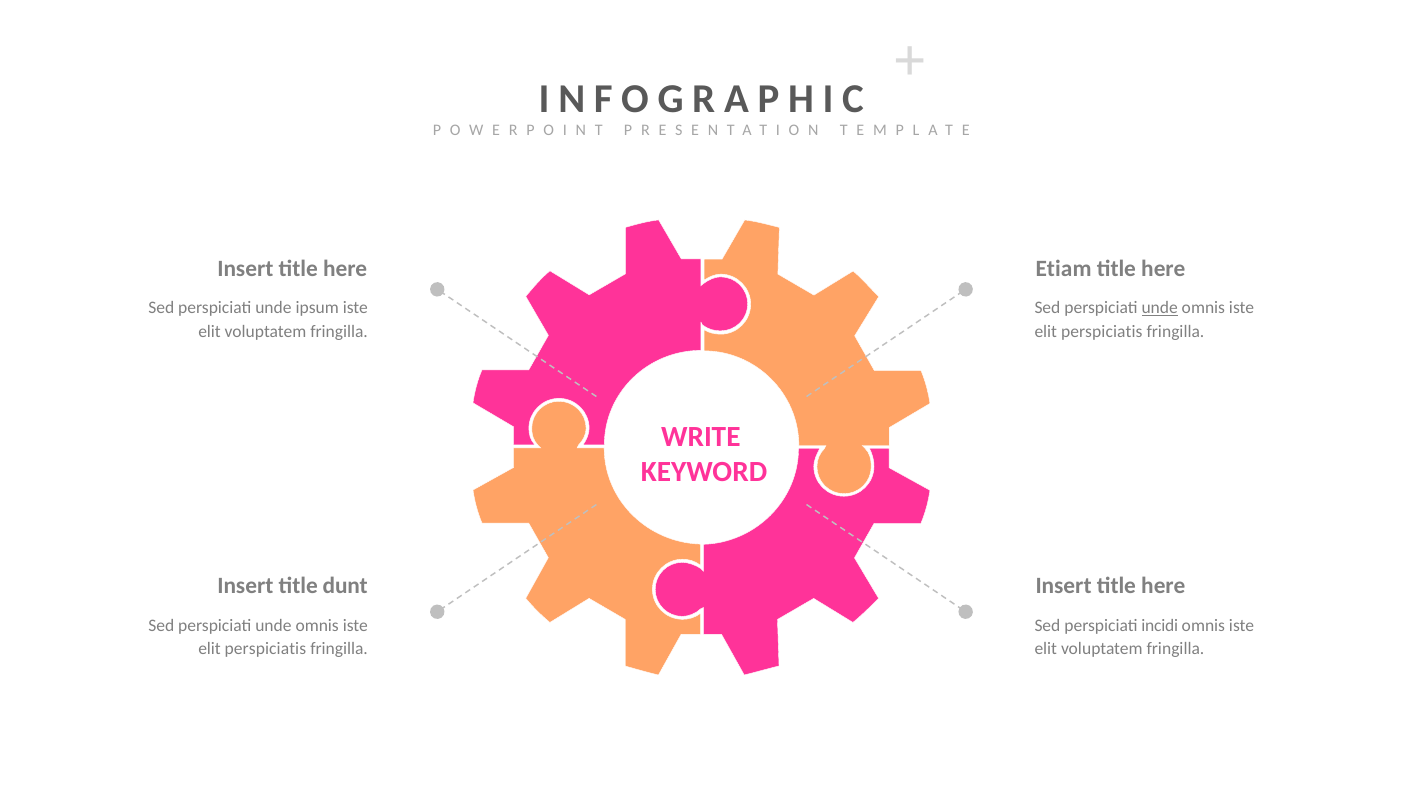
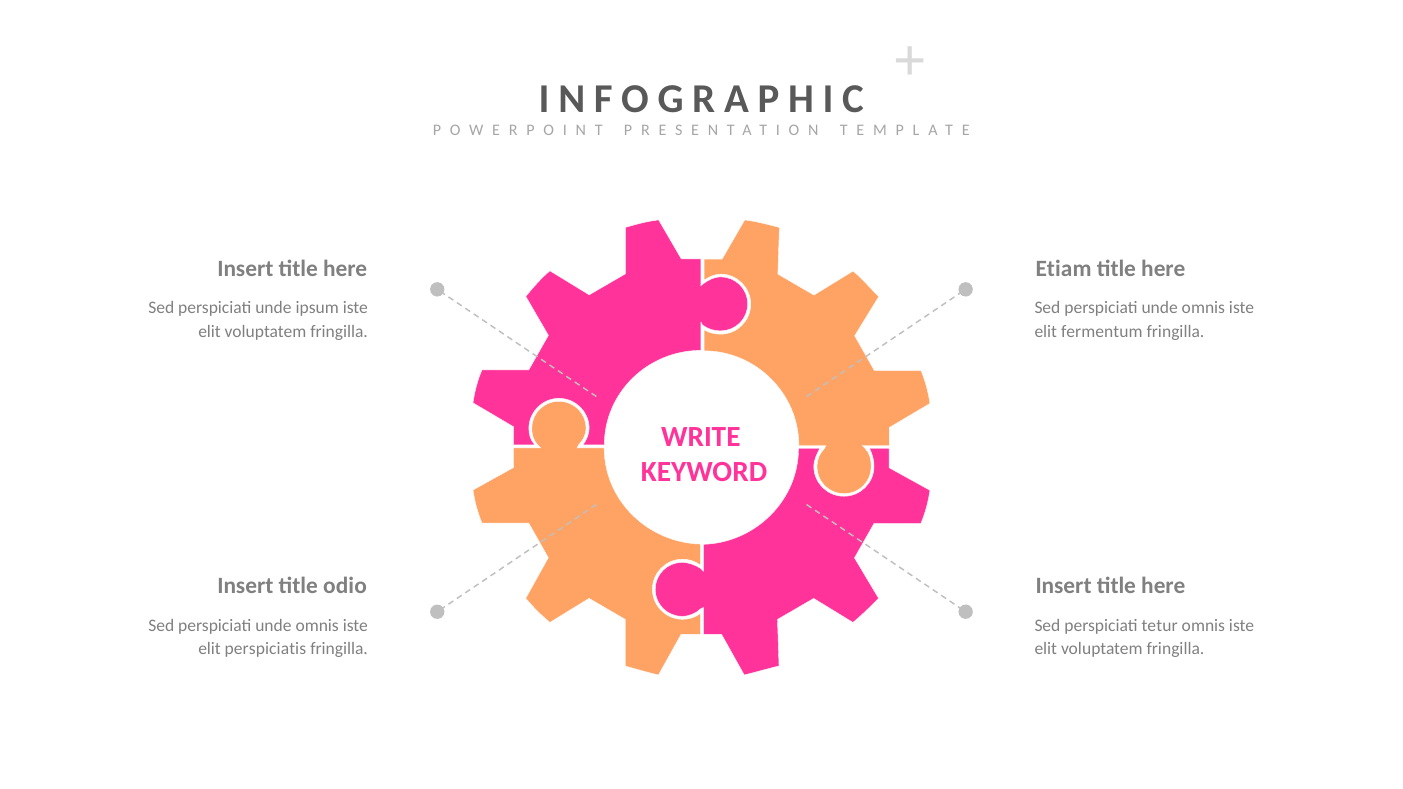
unde underline: present -> none (1160, 308)
perspiciatis: perspiciatis -> fermentum (1102, 331)
dunt: dunt -> odio (345, 586)
incidi: incidi -> tetur (1160, 626)
